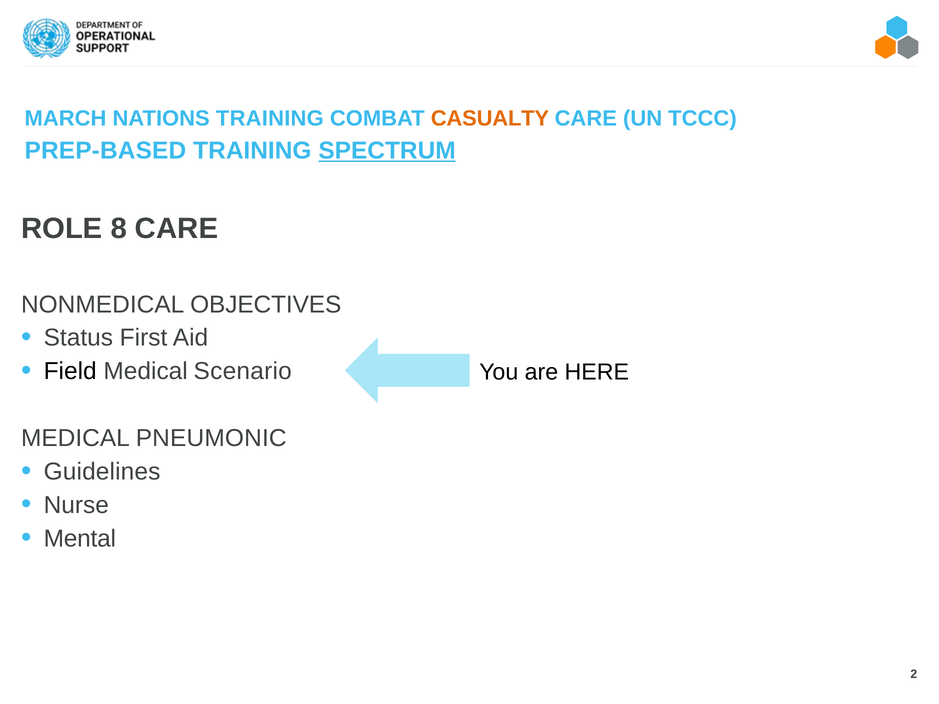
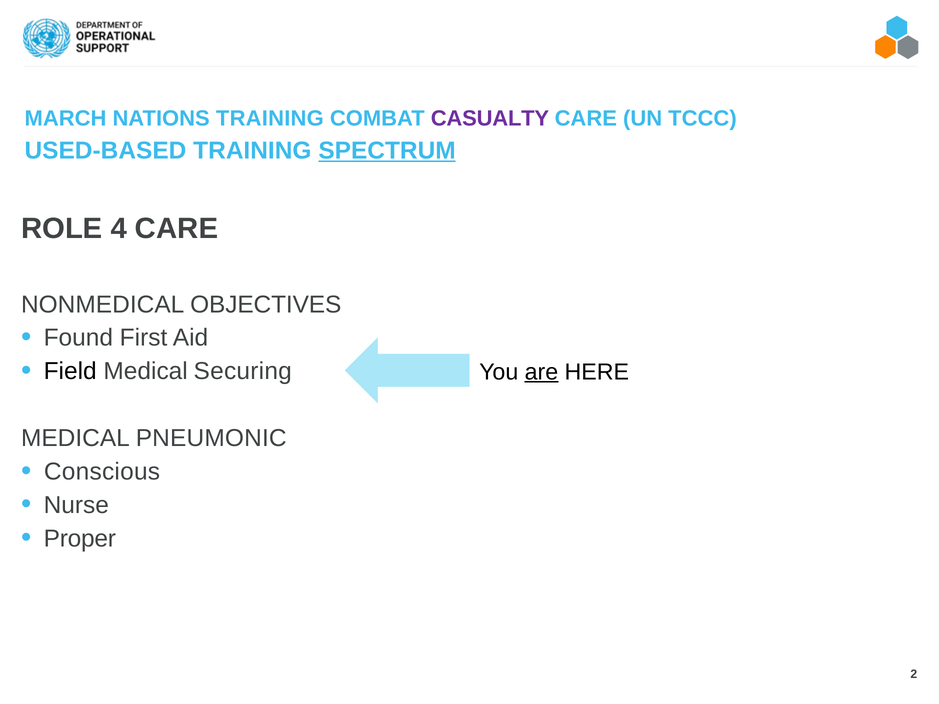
CASUALTY colour: orange -> purple (490, 119)
PREP-BASED: PREP-BASED -> USED-BASED (105, 151)
8: 8 -> 4 (119, 228)
Status: Status -> Found (78, 338)
Scenario: Scenario -> Securing (243, 371)
are underline: none -> present (541, 372)
Guidelines: Guidelines -> Conscious (102, 472)
Mental: Mental -> Proper (80, 539)
